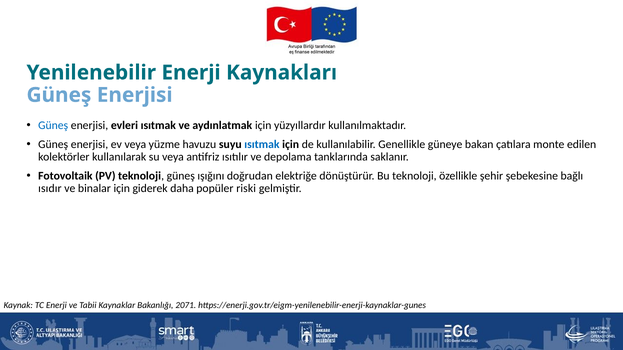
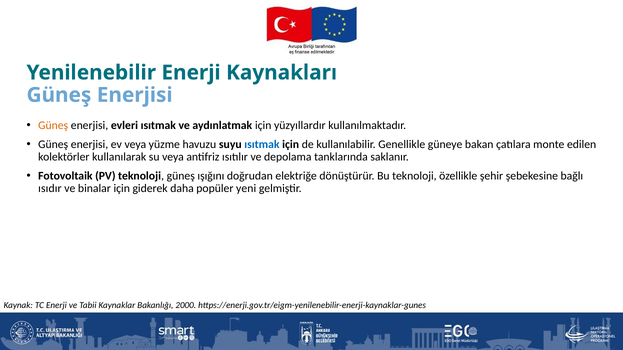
Güneş colour: blue -> orange (53, 125)
riski: riski -> yeni (246, 189)
2071: 2071 -> 2000 (186, 306)
